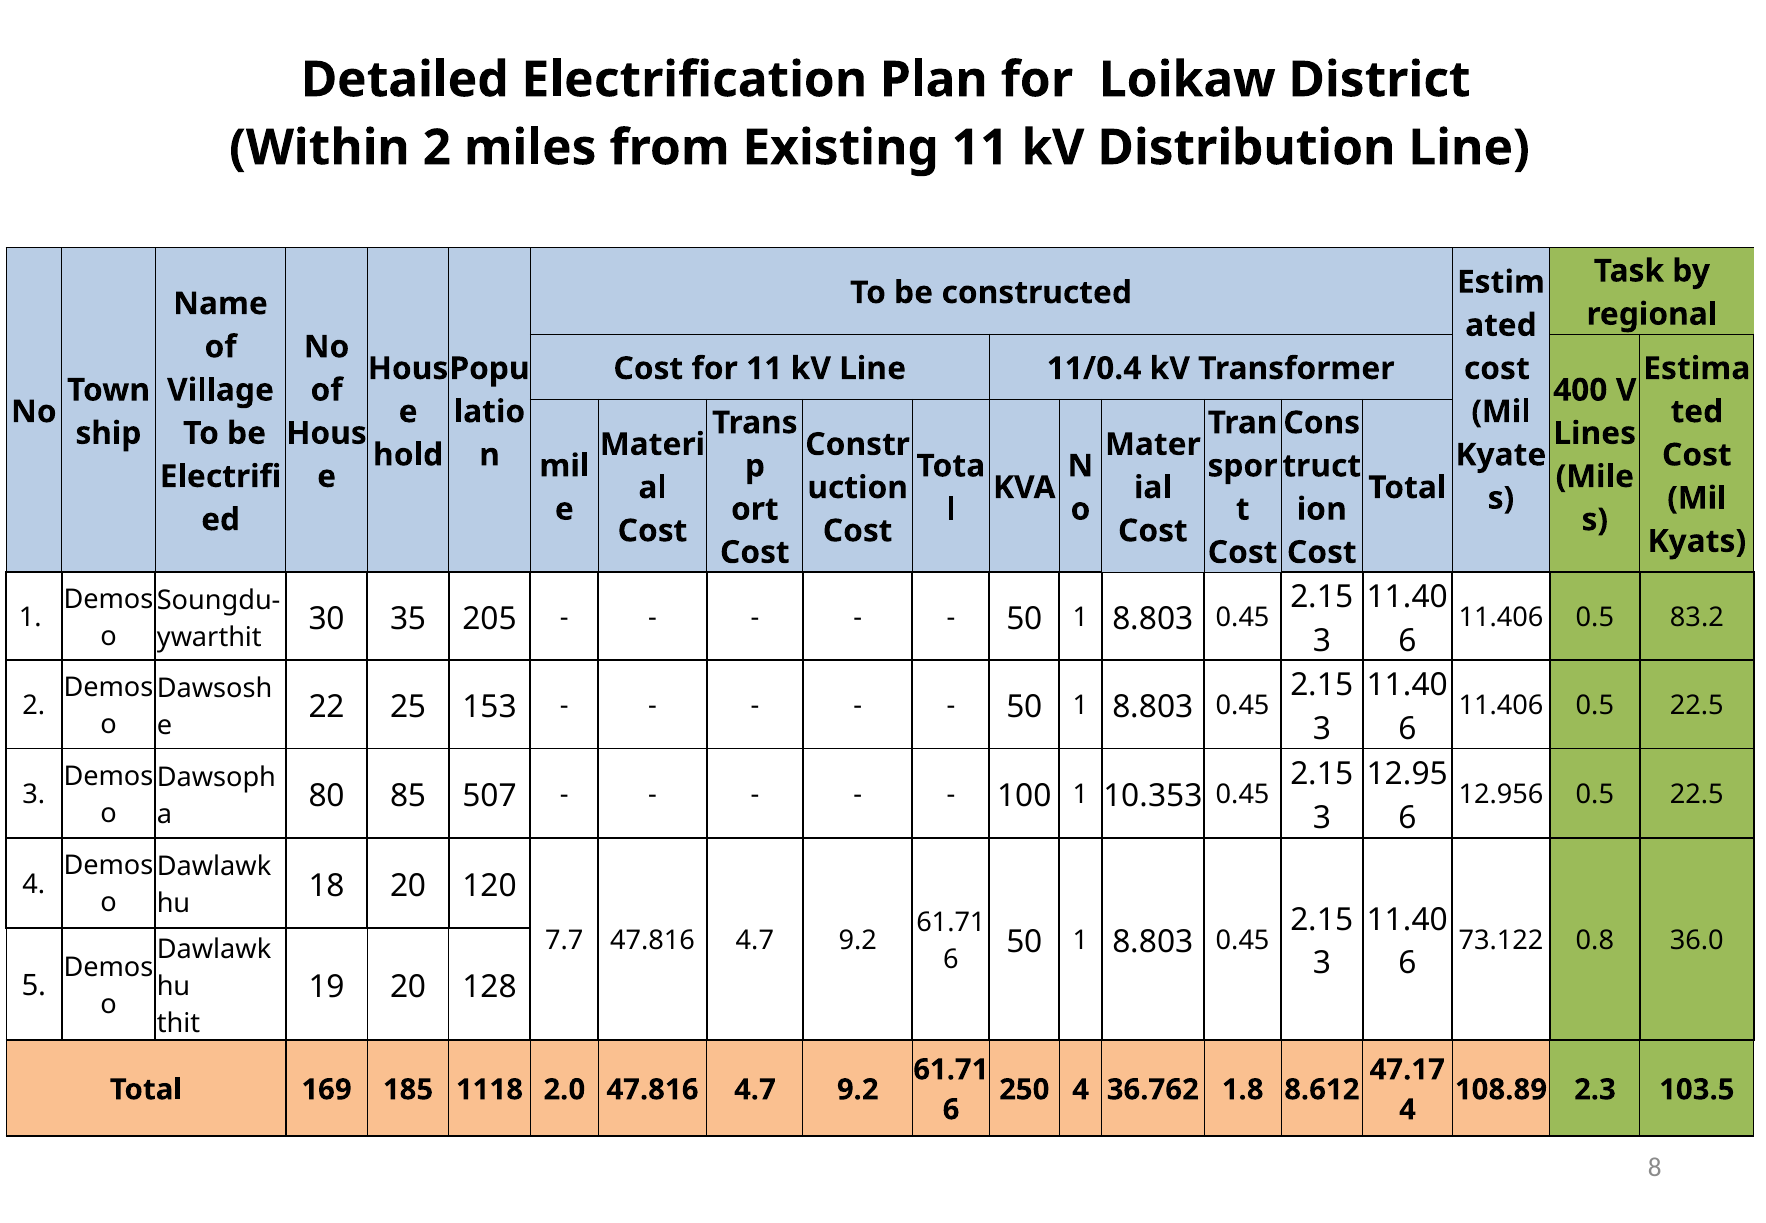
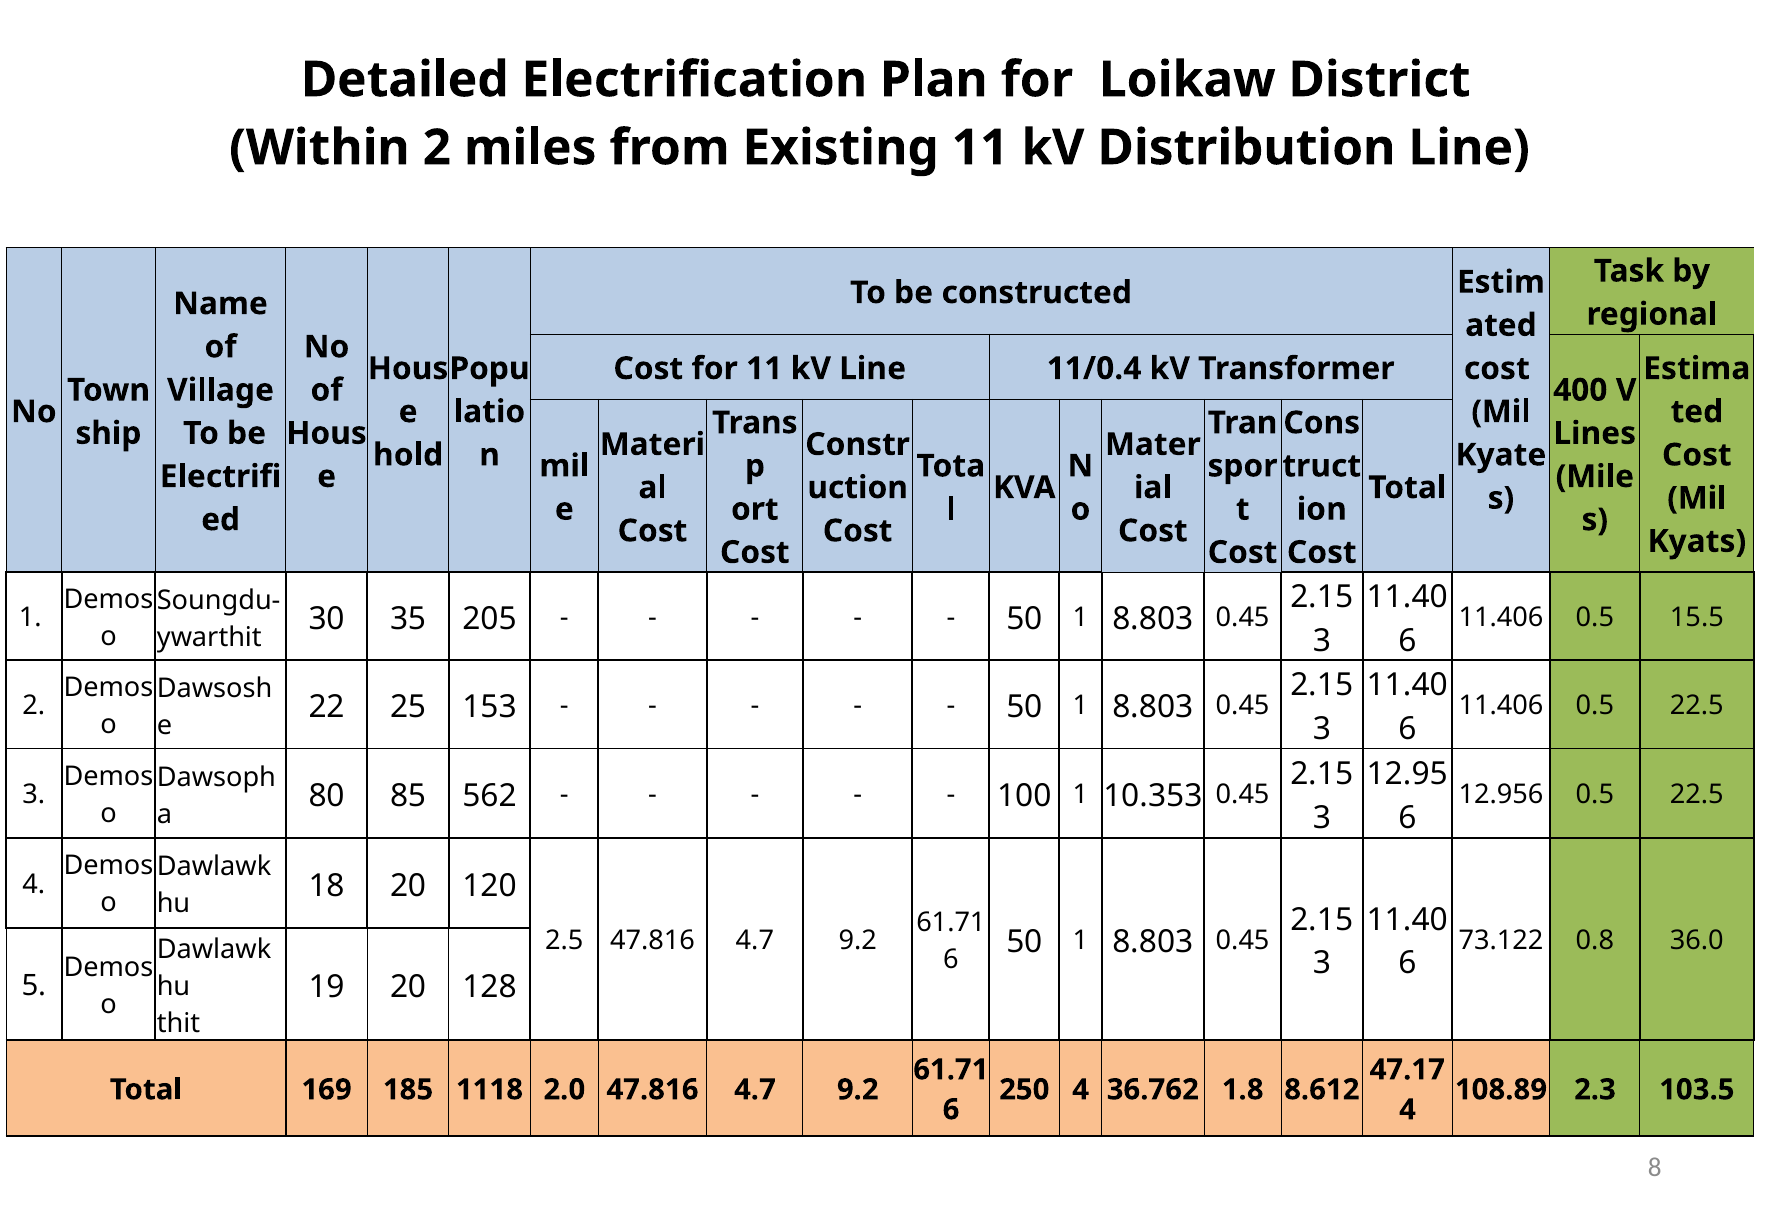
83.2: 83.2 -> 15.5 (1697, 618)
507: 507 -> 562 (490, 796)
7.7: 7.7 -> 2.5 (564, 940)
